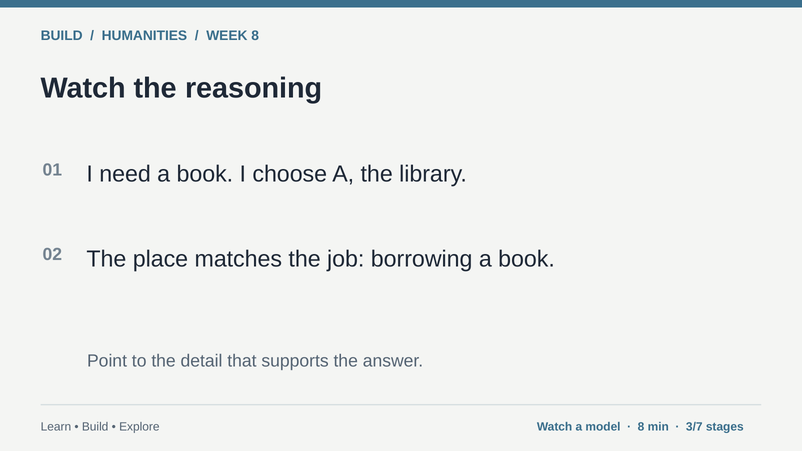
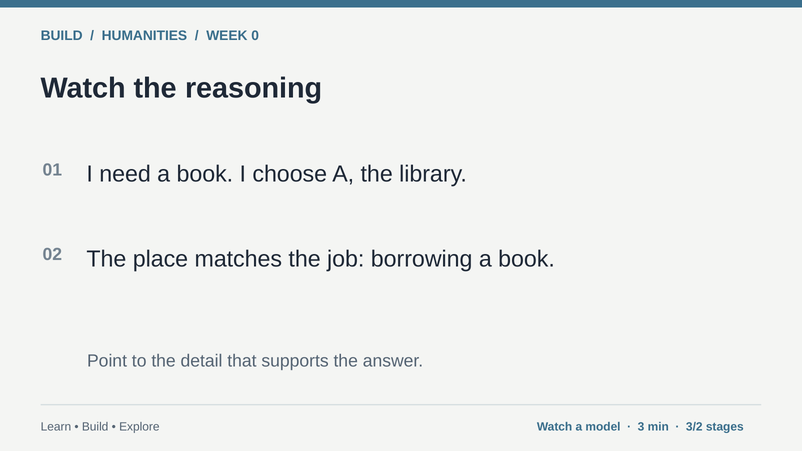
WEEK 8: 8 -> 0 (255, 36)
8: 8 -> 3 (641, 427)
3/7: 3/7 -> 3/2 (694, 427)
